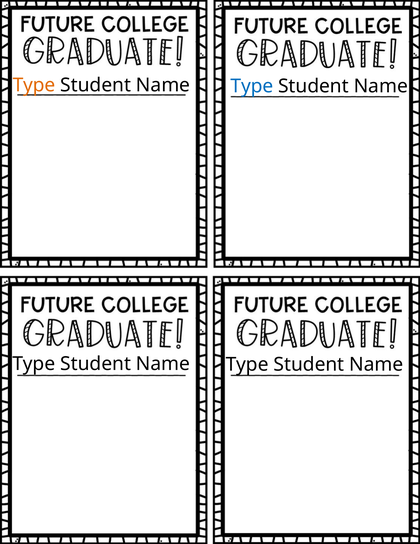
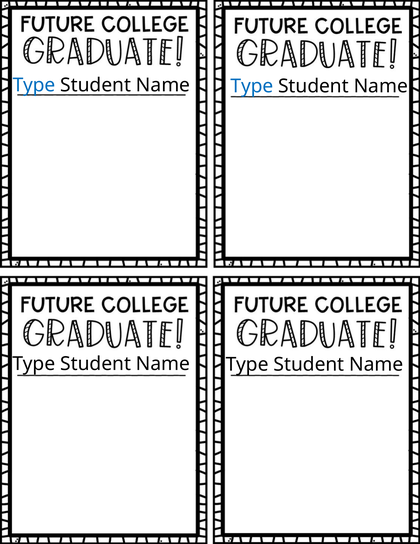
Type colour: orange -> blue (34, 85)
